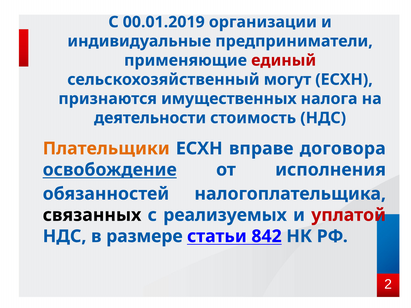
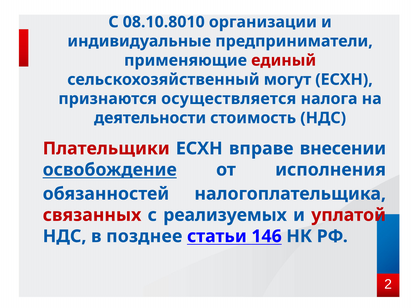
00.01.2019: 00.01.2019 -> 08.10.8010 (164, 22)
имущественных: имущественных -> осуществляется (229, 99)
Плательщики colour: orange -> red (106, 149)
договора: договора -> внесении (343, 149)
связанных colour: black -> red (92, 215)
размере: размере -> позднее (144, 236)
842: 842 -> 146 (267, 236)
